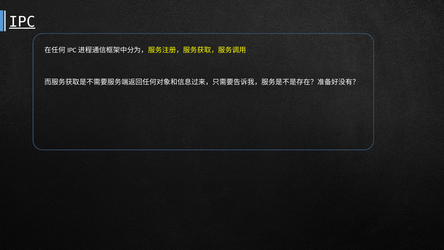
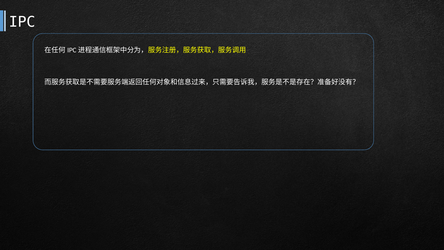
IPC underline: present -> none (22, 22)
